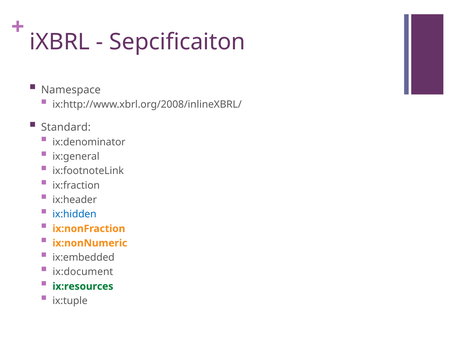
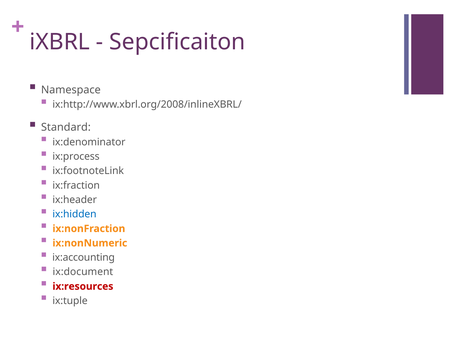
ix:general: ix:general -> ix:process (76, 156)
ix:embedded: ix:embedded -> ix:accounting (84, 257)
ix:resources colour: green -> red (83, 286)
